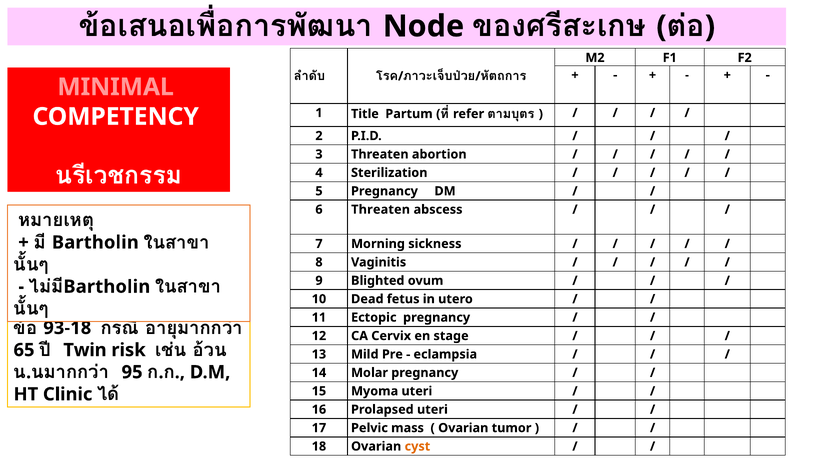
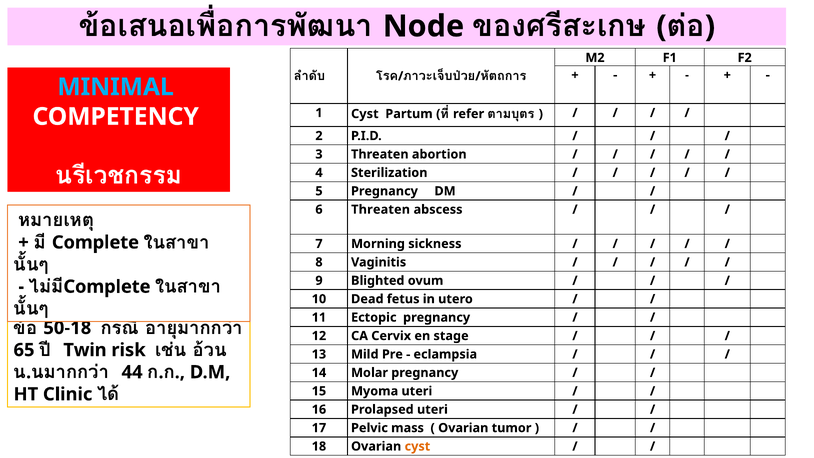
MINIMAL colour: pink -> light blue (116, 87)
1 Title: Title -> Cyst (365, 114)
Bartholin: Bartholin -> Complete (95, 242)
Bartholin: Bartholin -> Complete (107, 287)
93-18: 93-18 -> 50-18 (67, 328)
95: 95 -> 44 (132, 372)
